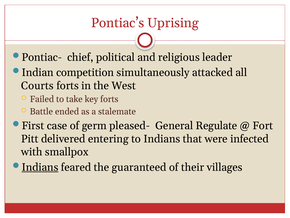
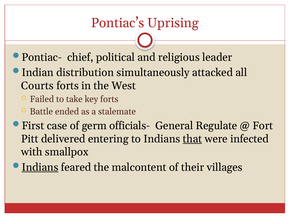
competition: competition -> distribution (85, 72)
pleased-: pleased- -> officials- (130, 125)
that underline: none -> present (192, 139)
guaranteed: guaranteed -> malcontent (139, 167)
